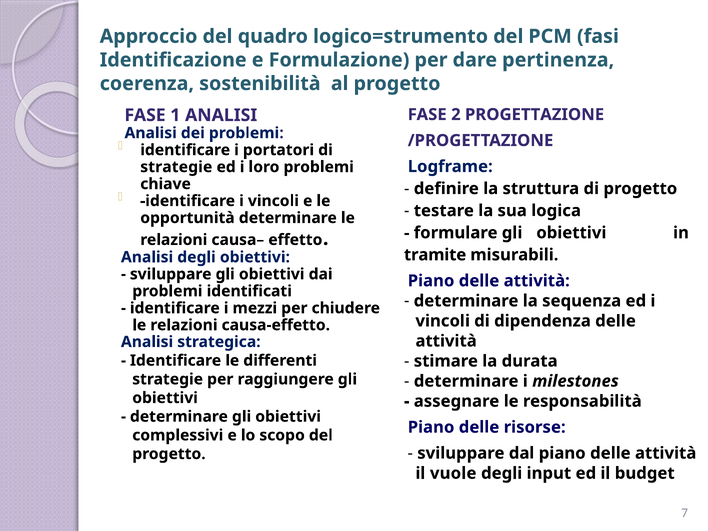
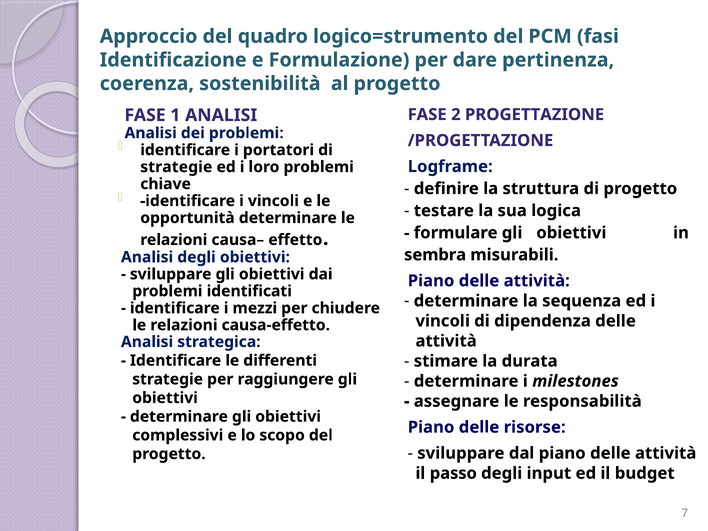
tramite: tramite -> sembra (435, 255)
vuole: vuole -> passo (453, 473)
